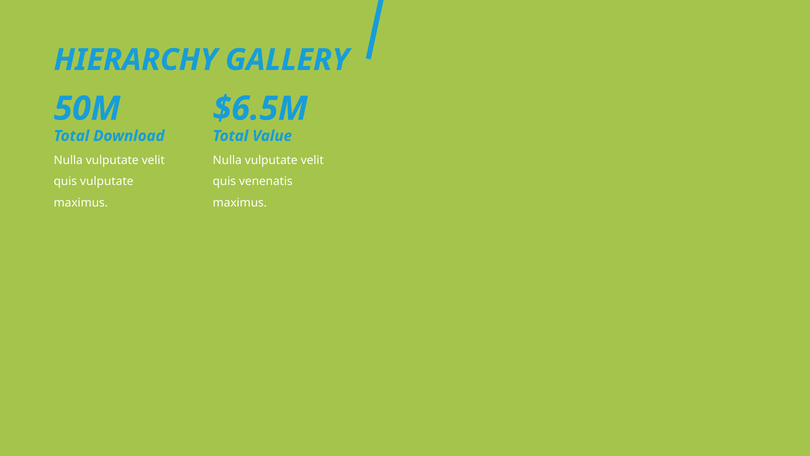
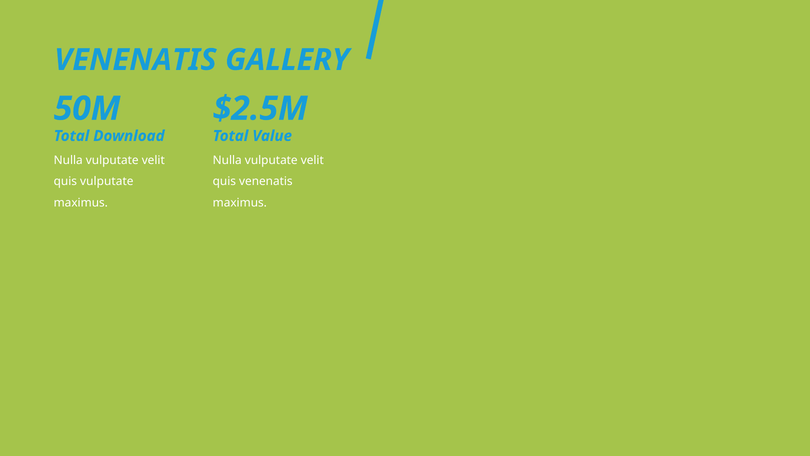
HIERARCHY: HIERARCHY -> VENENATIS (135, 60)
$6.5M: $6.5M -> $2.5M (260, 109)
